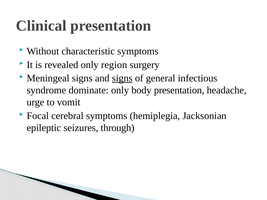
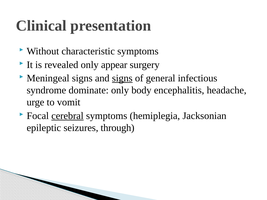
region: region -> appear (114, 65)
body presentation: presentation -> encephalitis (179, 90)
cerebral underline: none -> present (67, 116)
